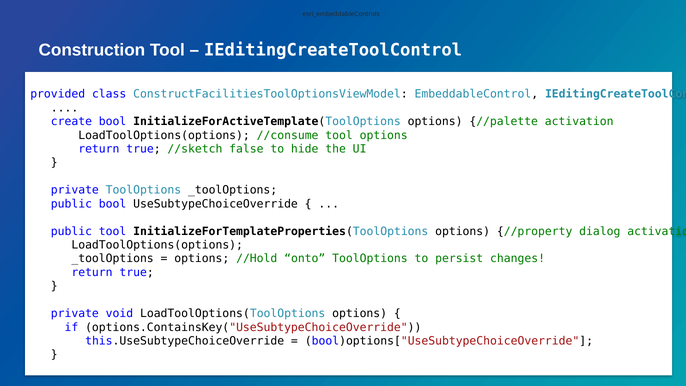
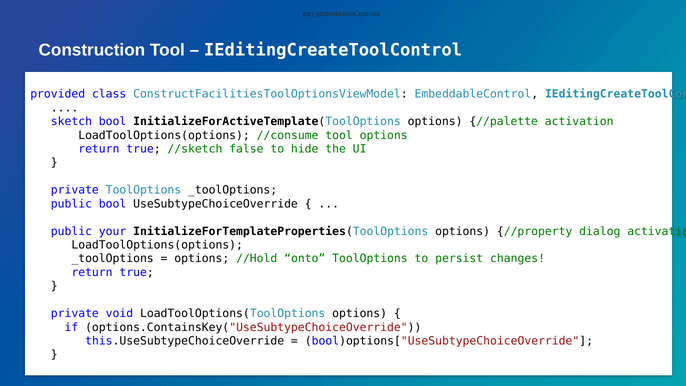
create: create -> sketch (71, 121)
public tool: tool -> your (113, 231)
